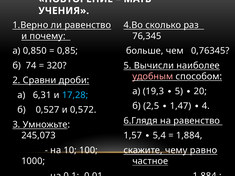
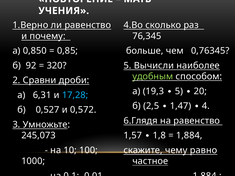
74: 74 -> 92 (31, 66)
удобным colour: pink -> light green (153, 77)
5,4: 5,4 -> 1,8 (159, 136)
